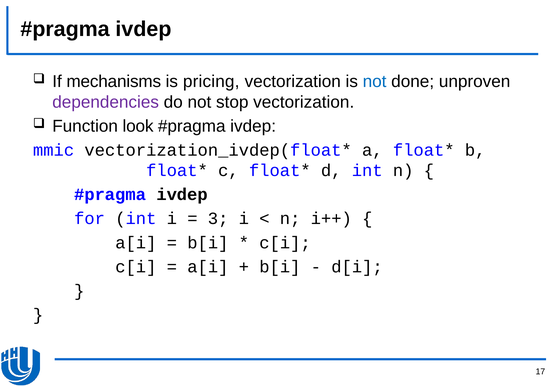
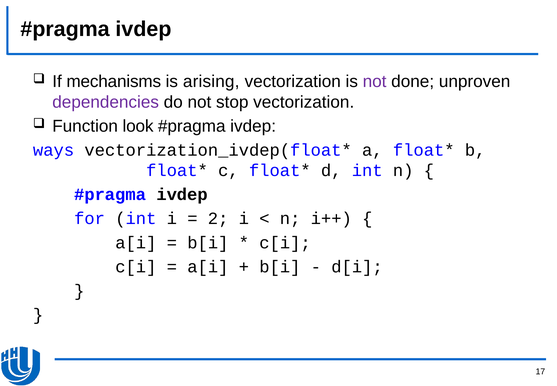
pricing: pricing -> arising (211, 81)
not colour: blue -> purple (375, 81)
mmic: mmic -> ways (54, 150)
3: 3 -> 2 (218, 218)
